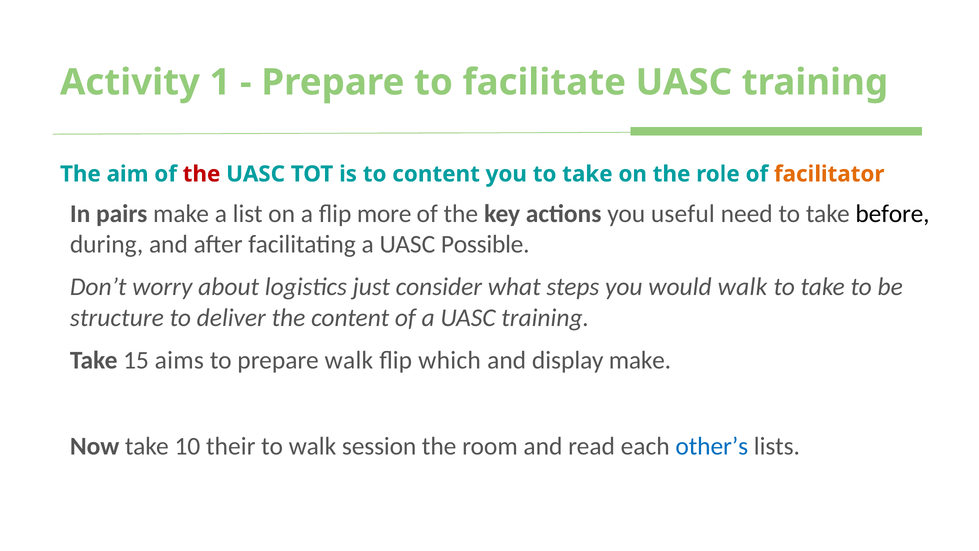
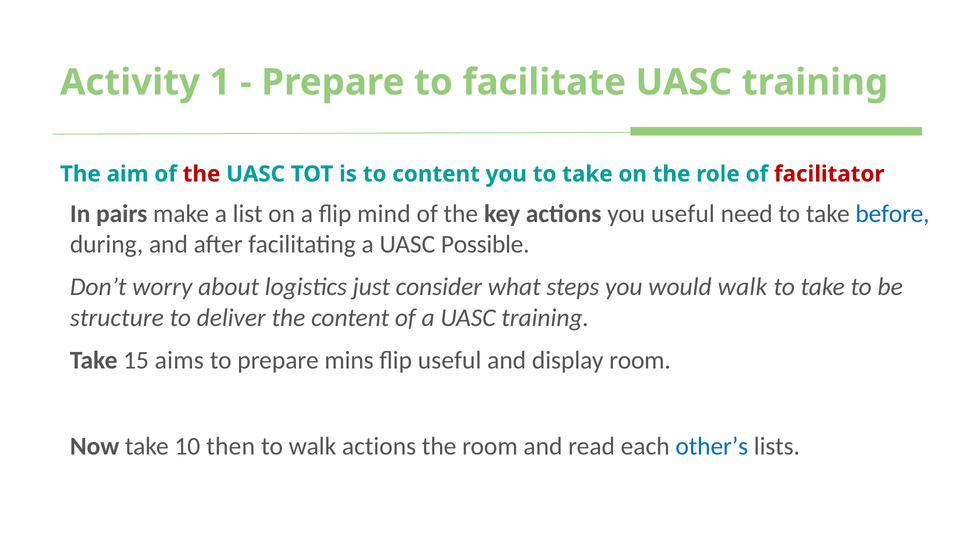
facilitator colour: orange -> red (829, 174)
more: more -> mind (384, 213)
before colour: black -> blue (893, 213)
prepare walk: walk -> mins (349, 360)
flip which: which -> useful (450, 360)
display make: make -> room (640, 360)
their: their -> then (231, 446)
walk session: session -> actions (379, 446)
